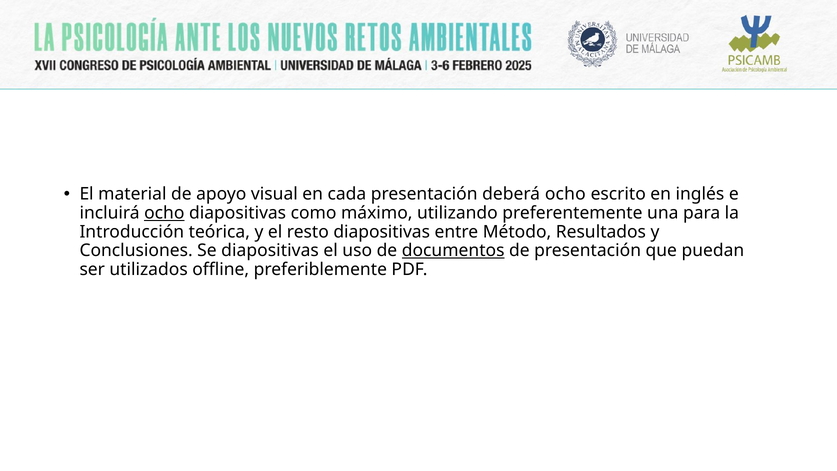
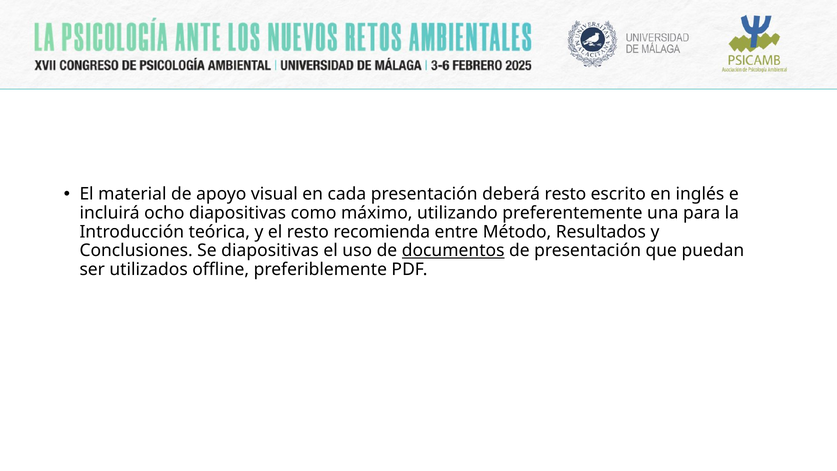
deberá ocho: ocho -> resto (565, 194)
ocho underline: present -> none (164, 213)
resto diapositivas: diapositivas -> recomienda (382, 232)
